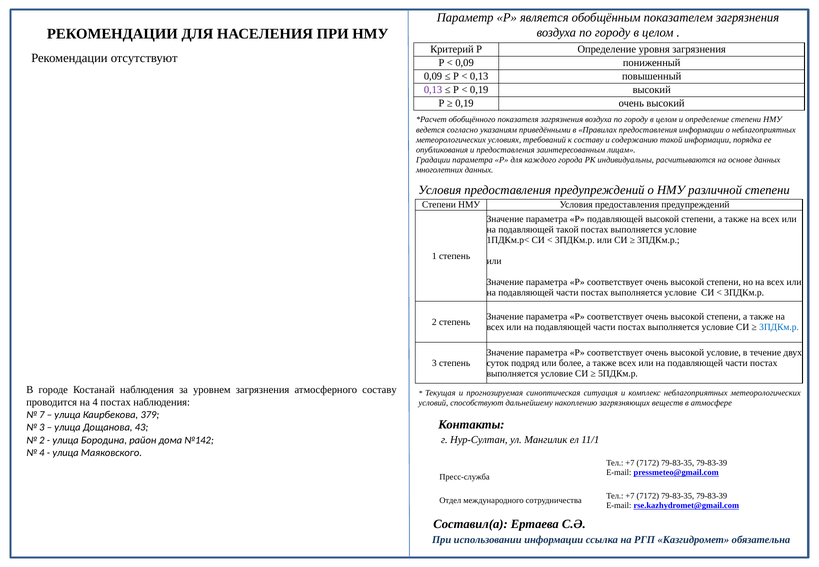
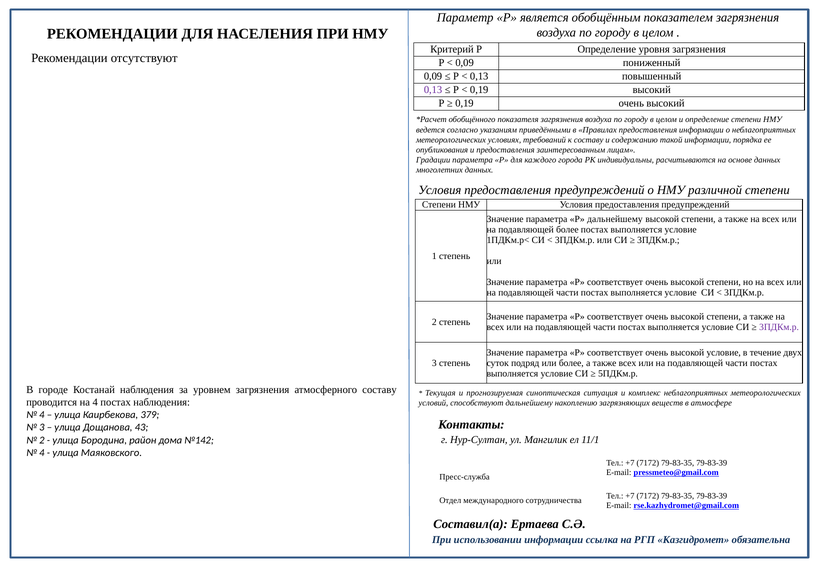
Р подавляющей: подавляющей -> дальнейшему (615, 219)
подавляющей такой: такой -> более (567, 230)
3ПДКм.р colour: blue -> purple (779, 327)
7: 7 -> 4 (42, 415)
